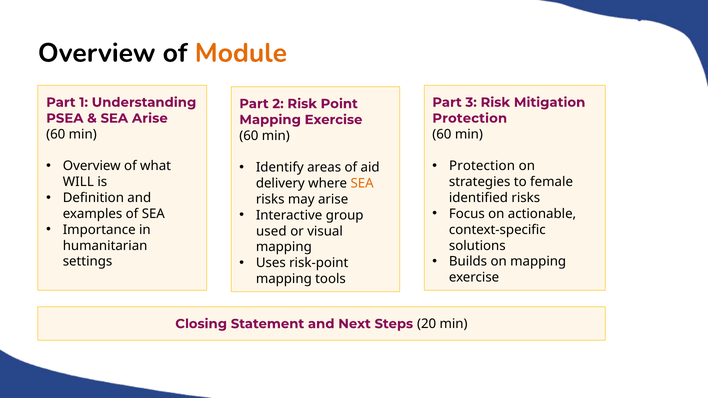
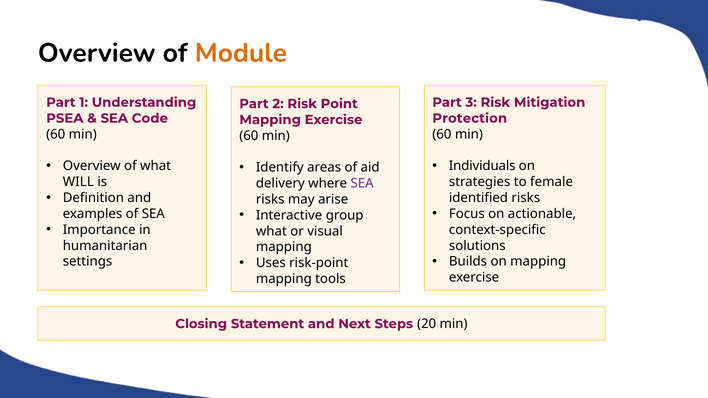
SEA Arise: Arise -> Code (150, 118)
Protection: Protection -> Individuals (482, 166)
SEA colour: orange -> purple (362, 183)
used: used -> what (271, 231)
